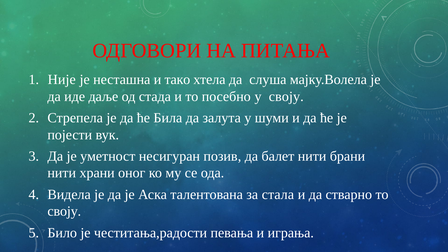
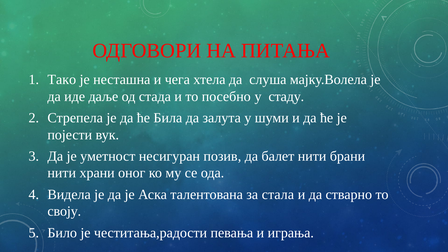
Није: Није -> Тако (62, 80)
тако: тако -> чега (177, 80)
у своју: своју -> стаду (286, 96)
